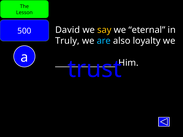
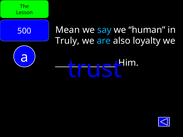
David: David -> Mean (68, 30)
say colour: yellow -> light blue (104, 30)
eternal: eternal -> human (147, 30)
